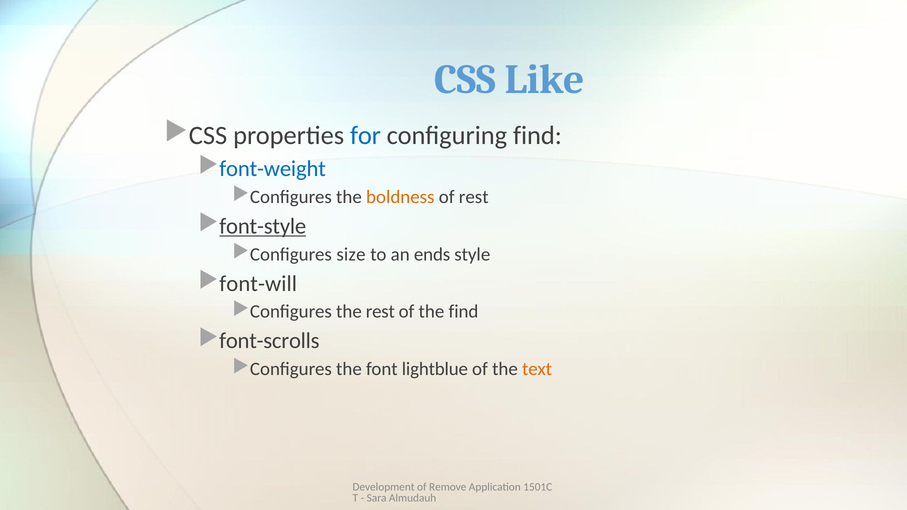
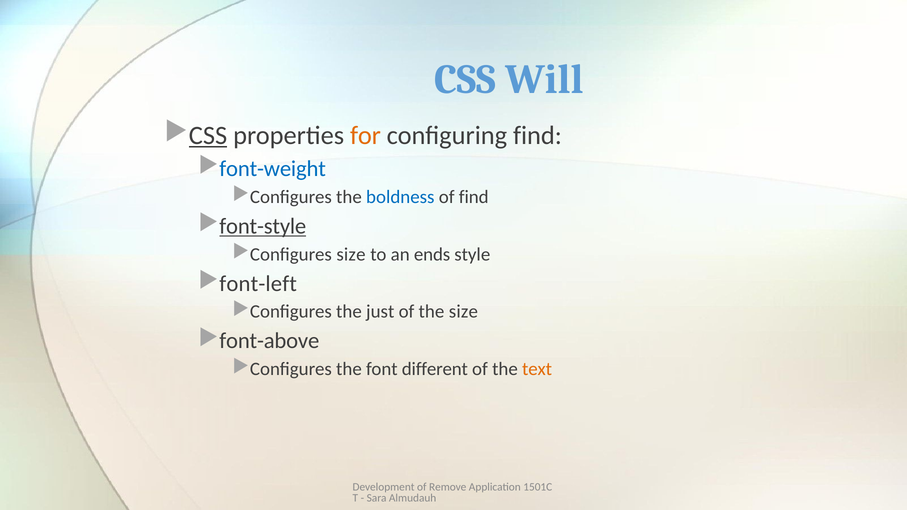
Like: Like -> Will (544, 79)
CSS underline: none -> present (208, 136)
for colour: blue -> orange (366, 136)
boldness colour: orange -> blue (400, 197)
of rest: rest -> find (474, 197)
font-will: font-will -> font-left (258, 284)
the rest: rest -> just (380, 312)
the find: find -> size (463, 312)
font-scrolls: font-scrolls -> font-above (269, 341)
lightblue: lightblue -> different (435, 369)
